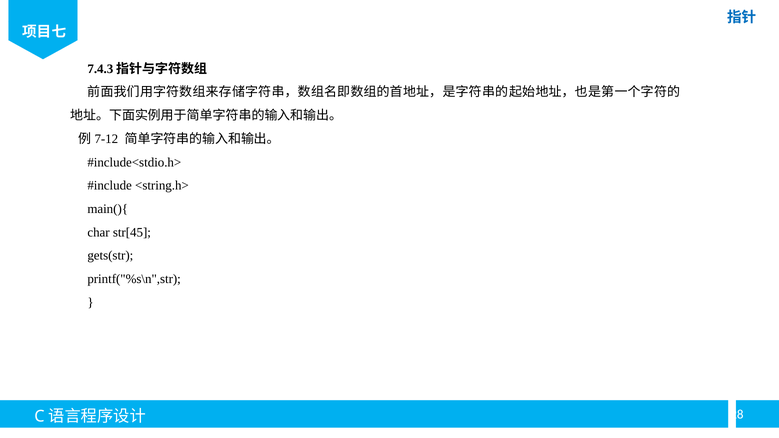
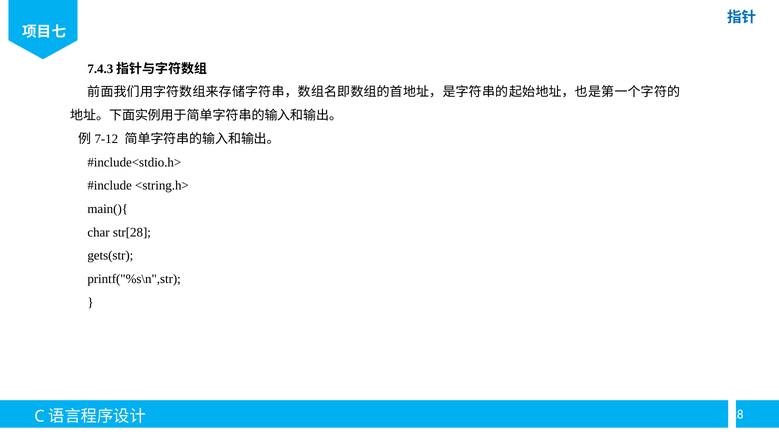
str[45: str[45 -> str[28 (132, 232)
